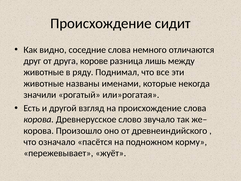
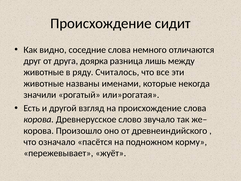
корове: корове -> доярка (94, 61)
Поднимал: Поднимал -> Считалось (117, 72)
